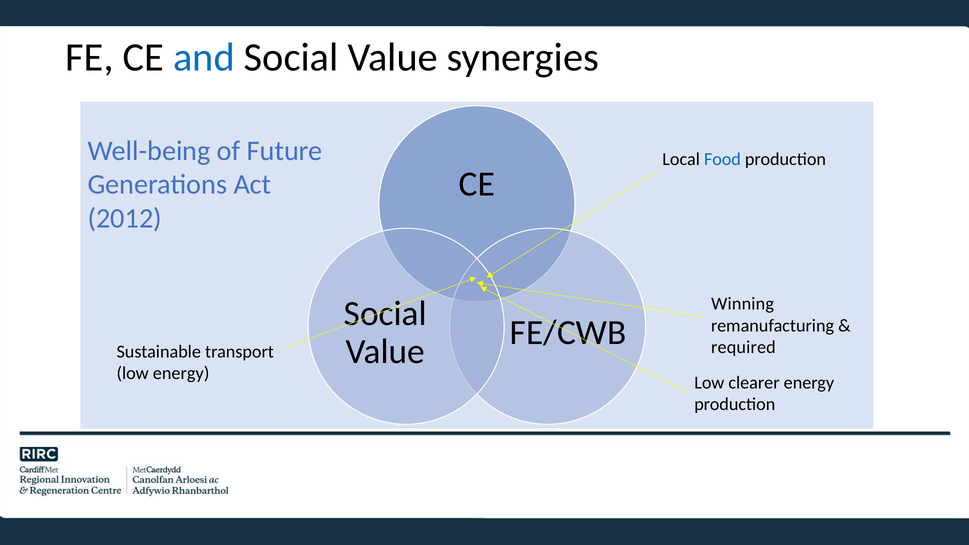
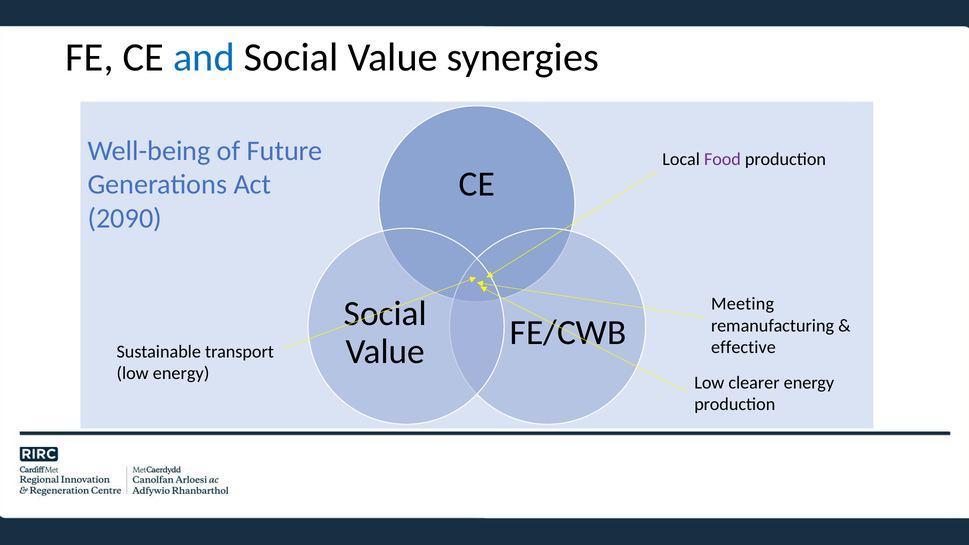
Food colour: blue -> purple (722, 159)
2012: 2012 -> 2090 (125, 219)
Winning: Winning -> Meeting (743, 304)
required: required -> effective (743, 347)
